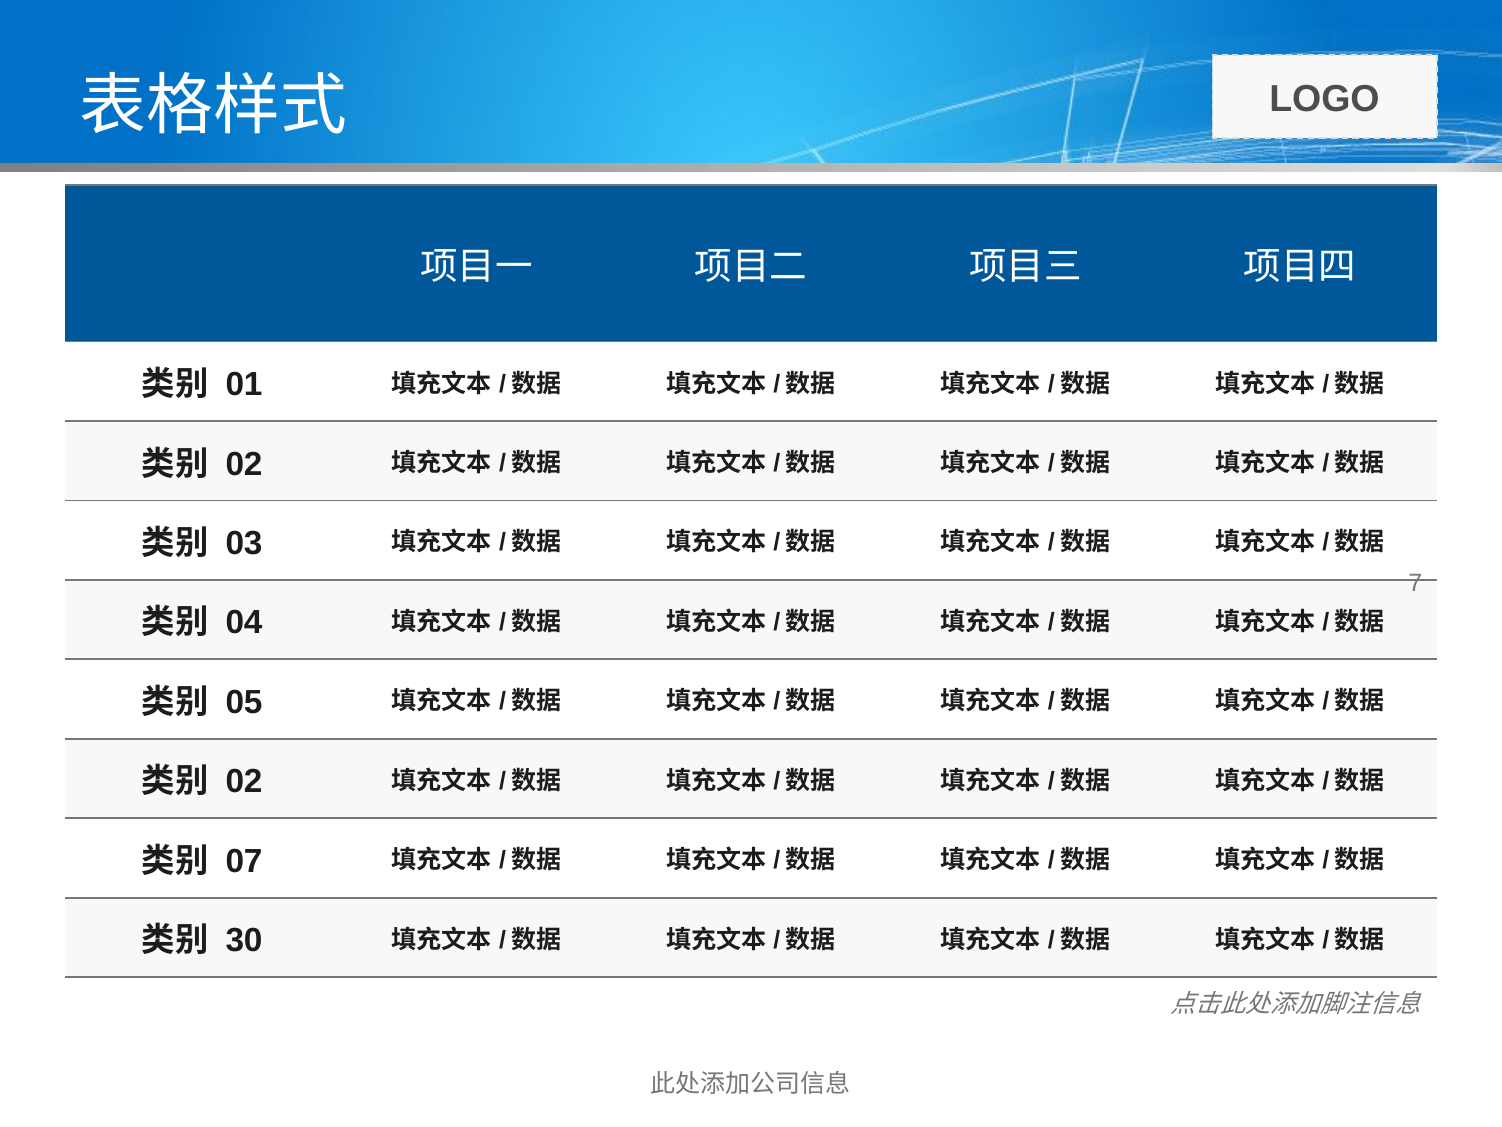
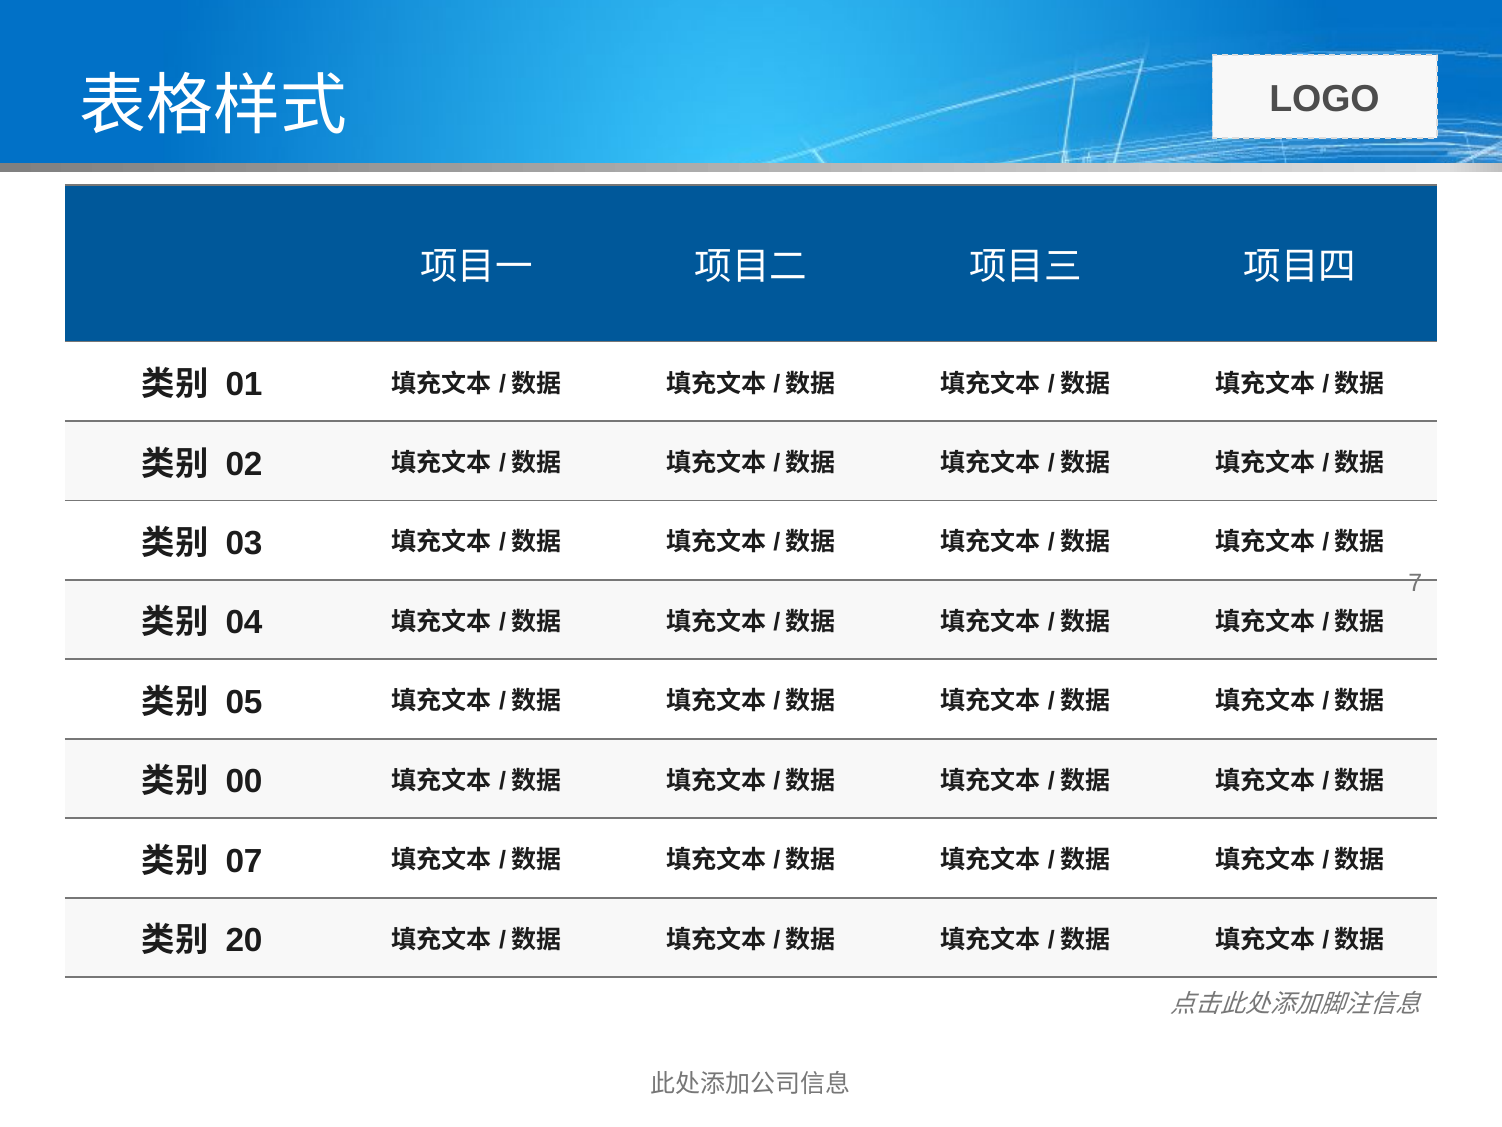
02: 02 -> 00 (244, 782)
30: 30 -> 20 (244, 940)
